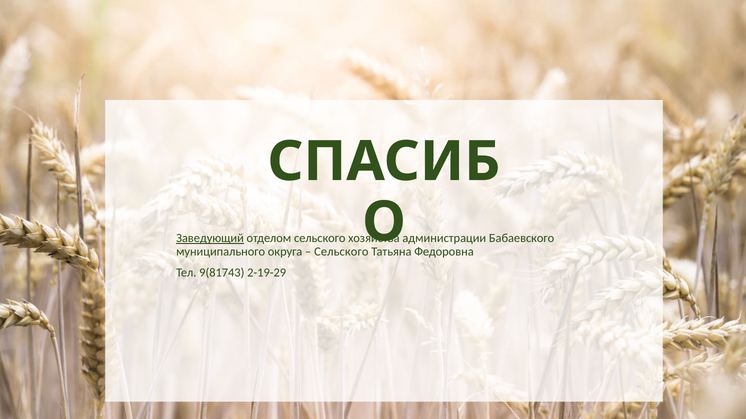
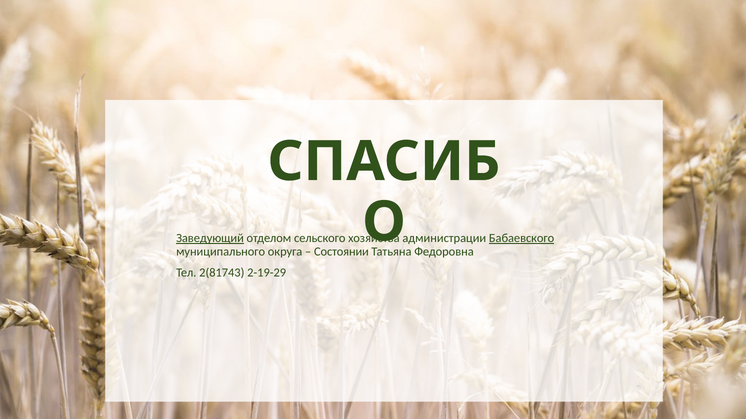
Бабаевского underline: none -> present (522, 239)
Сельского: Сельского -> Состоянии (341, 252)
9(81743: 9(81743 -> 2(81743 (222, 273)
